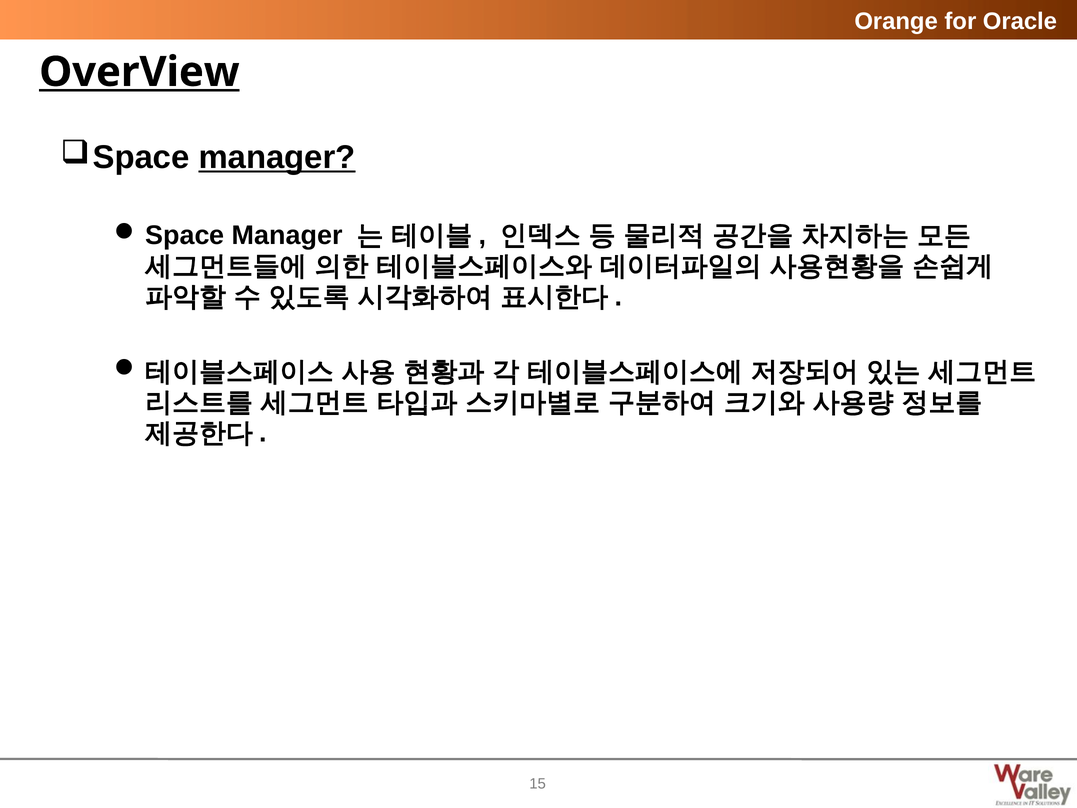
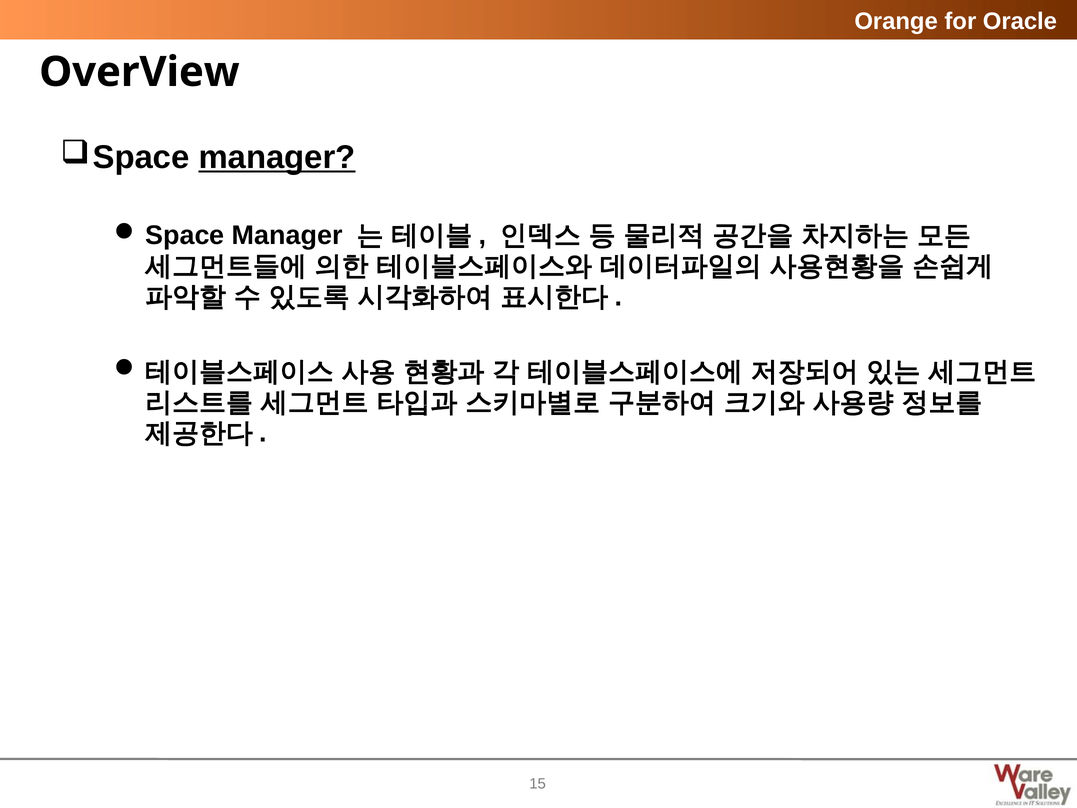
OverView underline: present -> none (139, 72)
